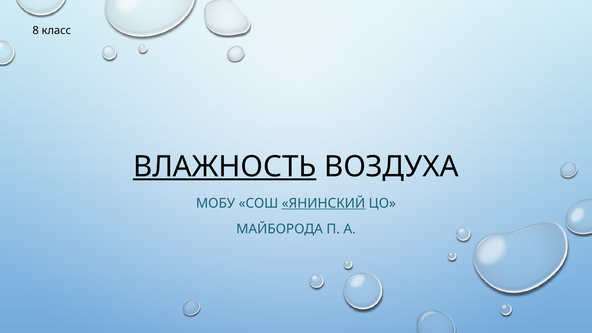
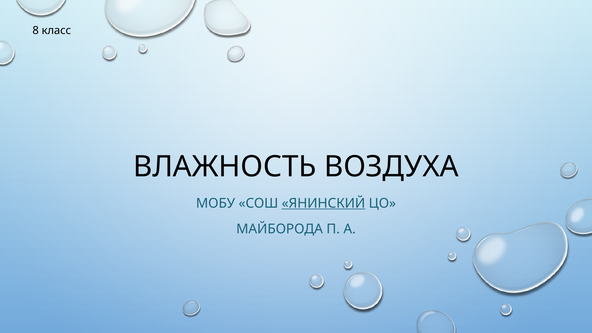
ВЛАЖНОСТЬ underline: present -> none (225, 167)
